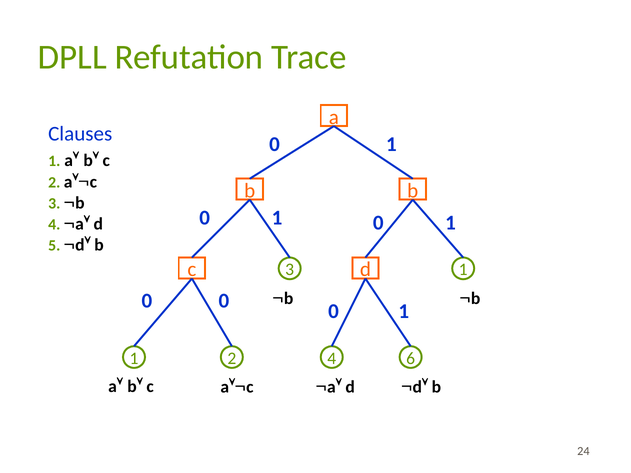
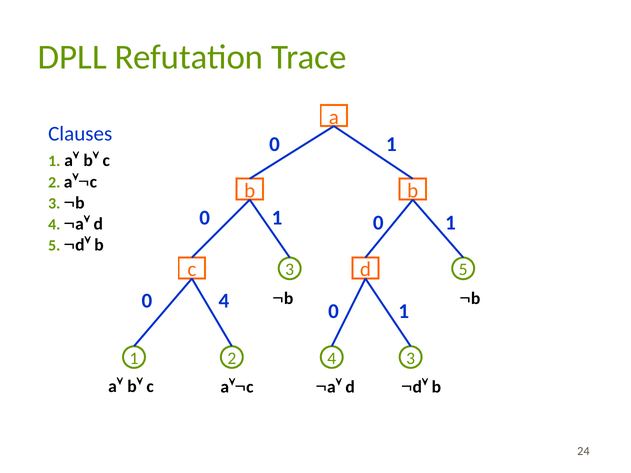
3 1: 1 -> 5 (463, 270)
0: 0 -> 4 (224, 301)
4 6: 6 -> 3 (411, 358)
